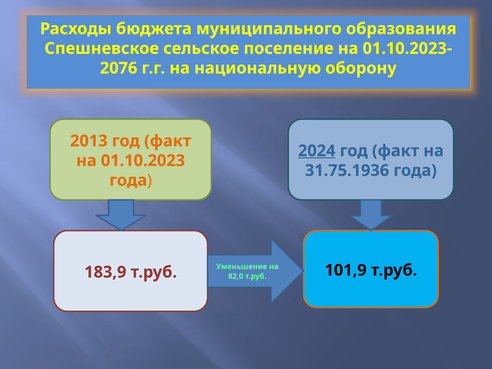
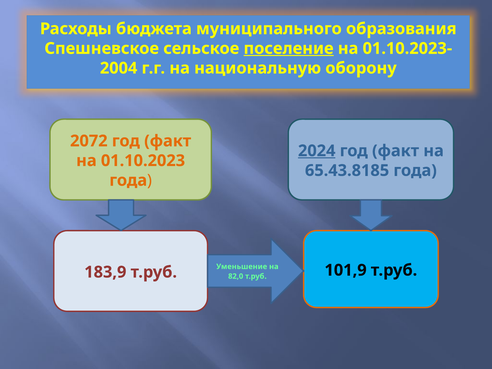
поселение underline: none -> present (289, 48)
2076: 2076 -> 2004 (119, 68)
2013: 2013 -> 2072 (89, 141)
31.75.1936: 31.75.1936 -> 65.43.8185 (347, 171)
